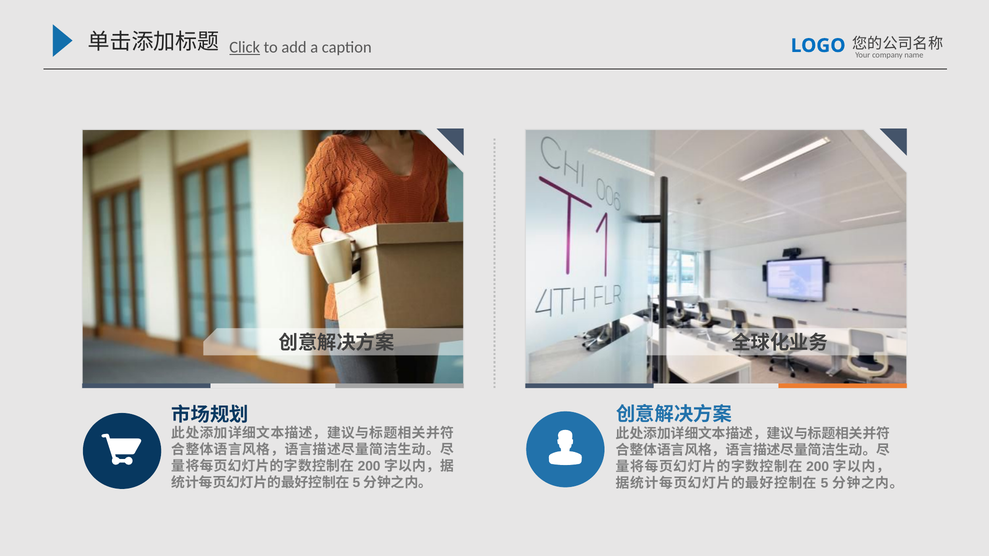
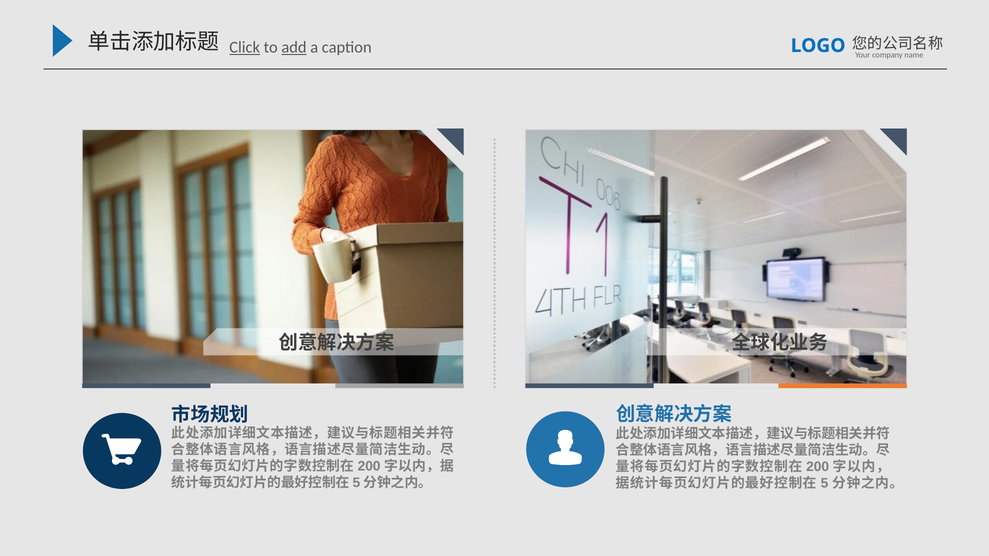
add underline: none -> present (294, 47)
